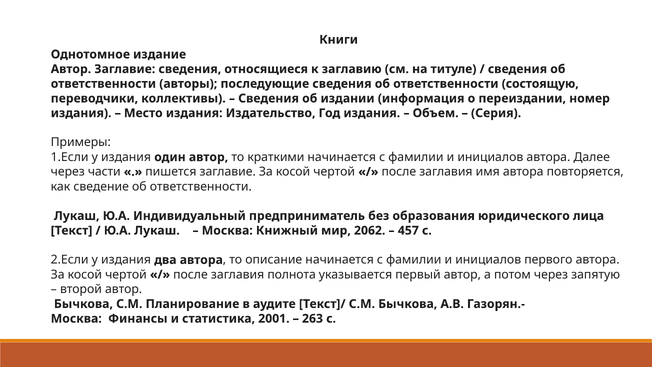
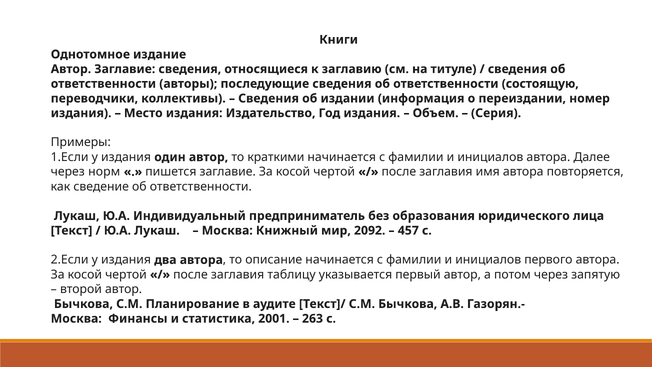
части: части -> норм (104, 172)
2062: 2062 -> 2092 (370, 230)
полнота: полнота -> таблицу (292, 274)
